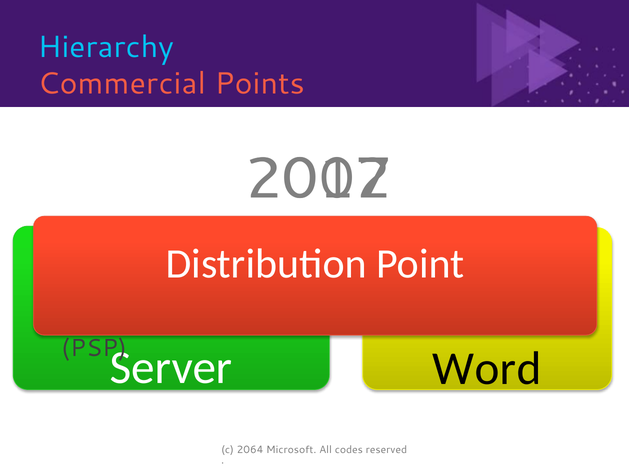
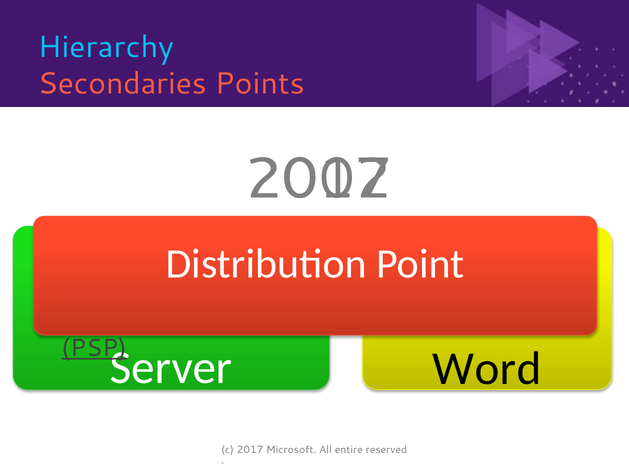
Commercial: Commercial -> Secondaries (122, 84)
PSP underline: none -> present (94, 348)
2064: 2064 -> 2017 (250, 449)
codes: codes -> entire (349, 449)
